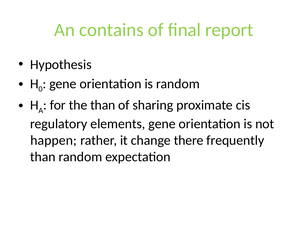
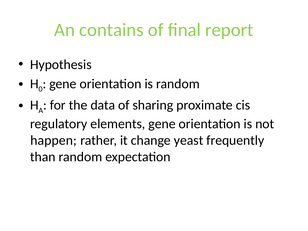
the than: than -> data (103, 105)
there: there -> yeast (189, 140)
